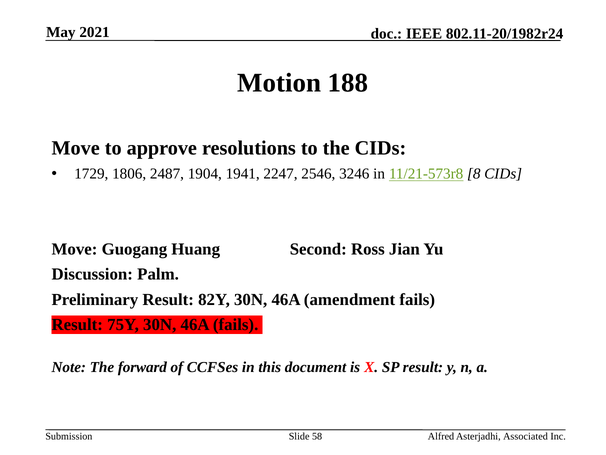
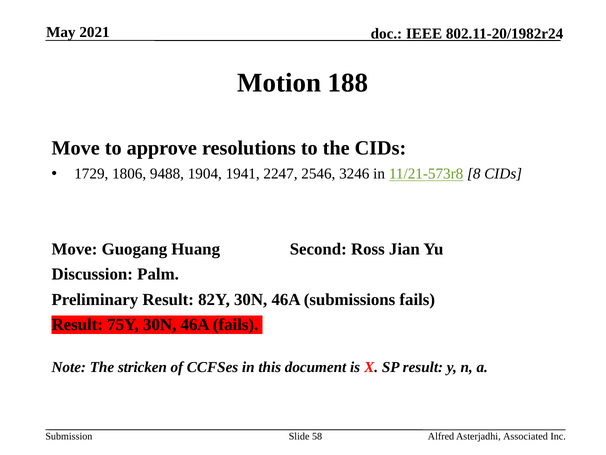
2487: 2487 -> 9488 (167, 174)
amendment: amendment -> submissions (350, 299)
forward: forward -> stricken (142, 367)
